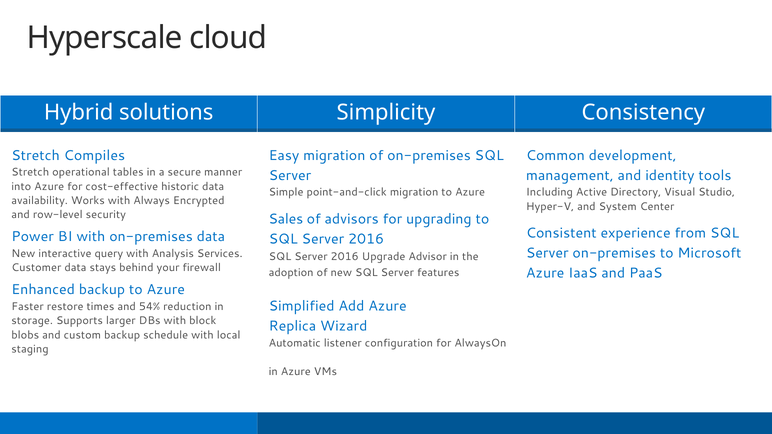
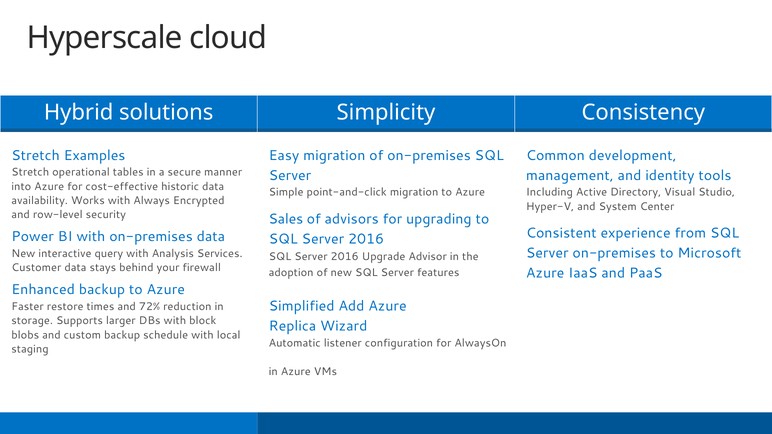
Compiles: Compiles -> Examples (95, 155)
54%: 54% -> 72% (150, 307)
